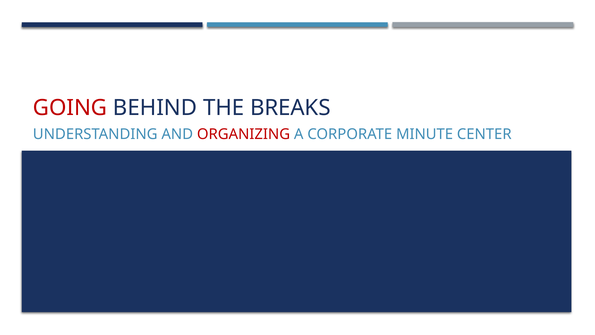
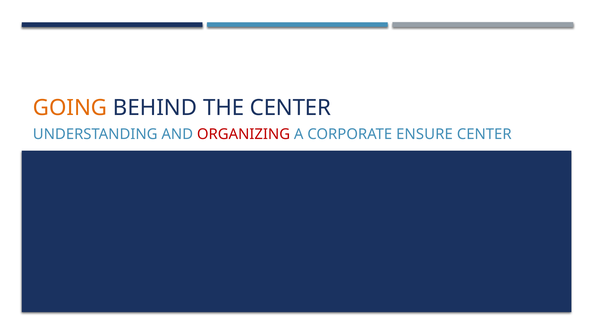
GOING colour: red -> orange (70, 108)
THE BREAKS: BREAKS -> CENTER (290, 108)
MINUTE: MINUTE -> ENSURE (424, 134)
